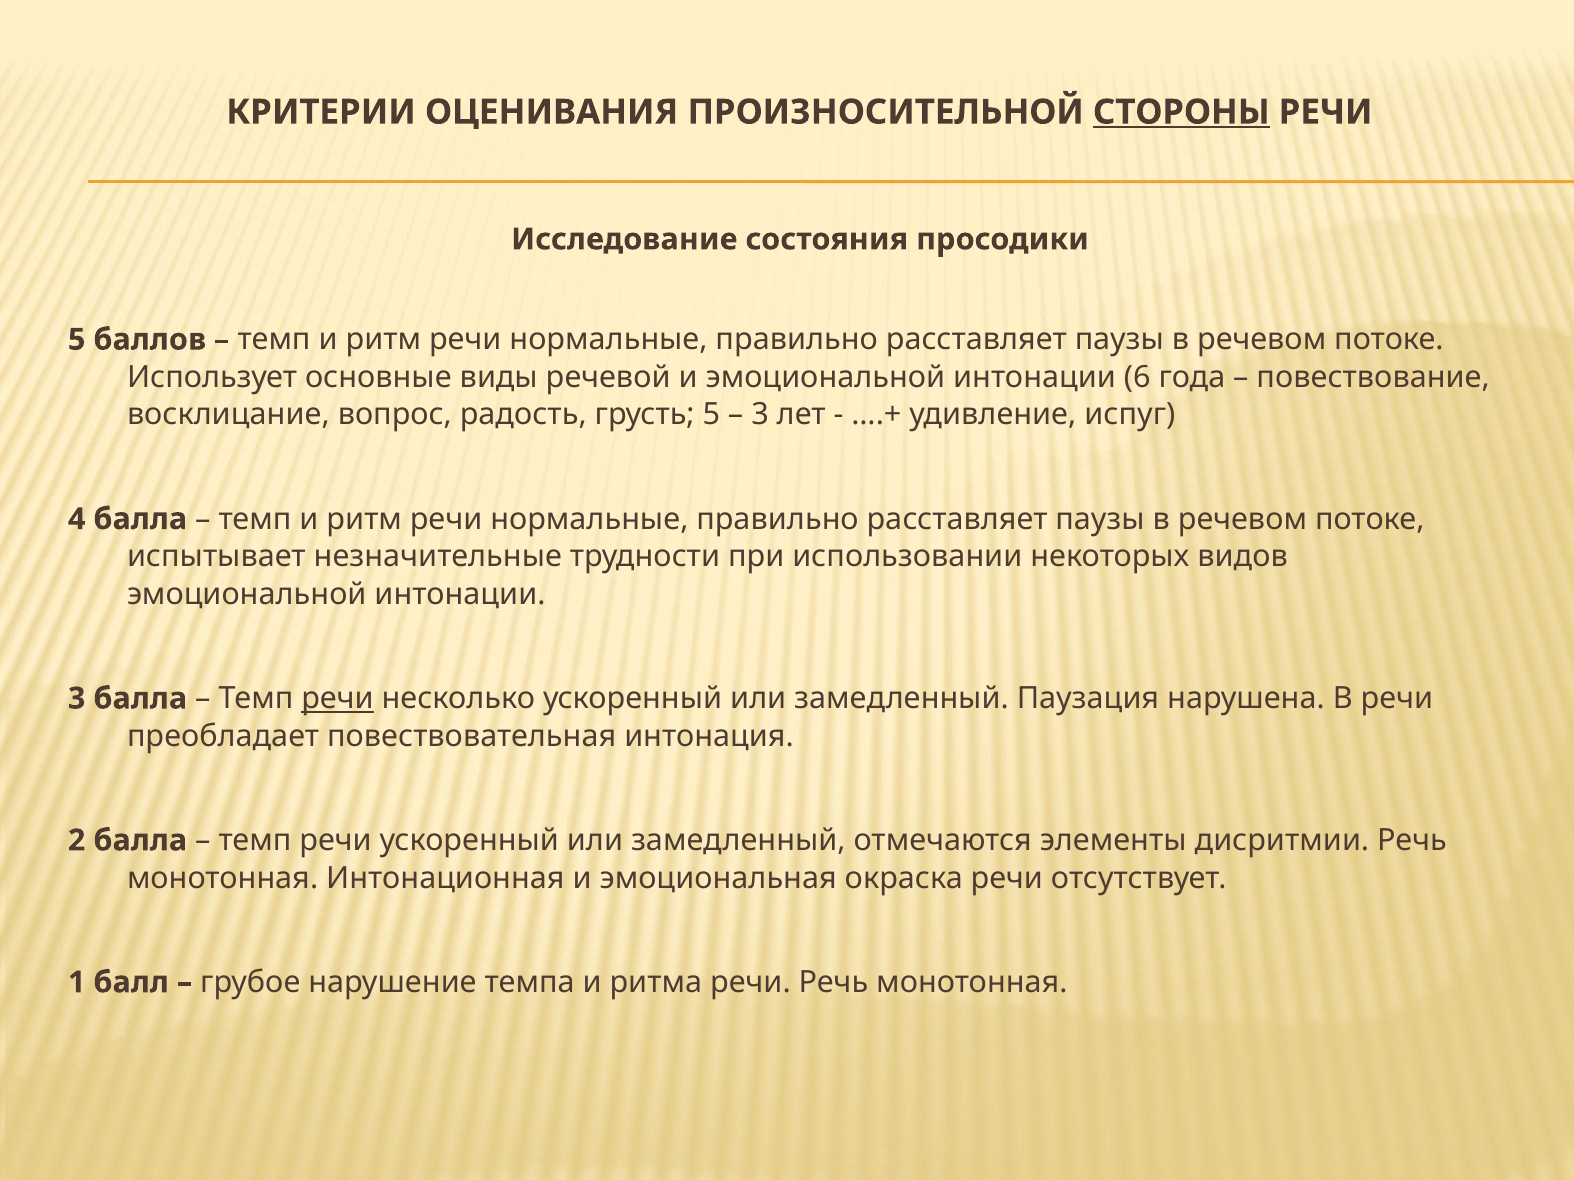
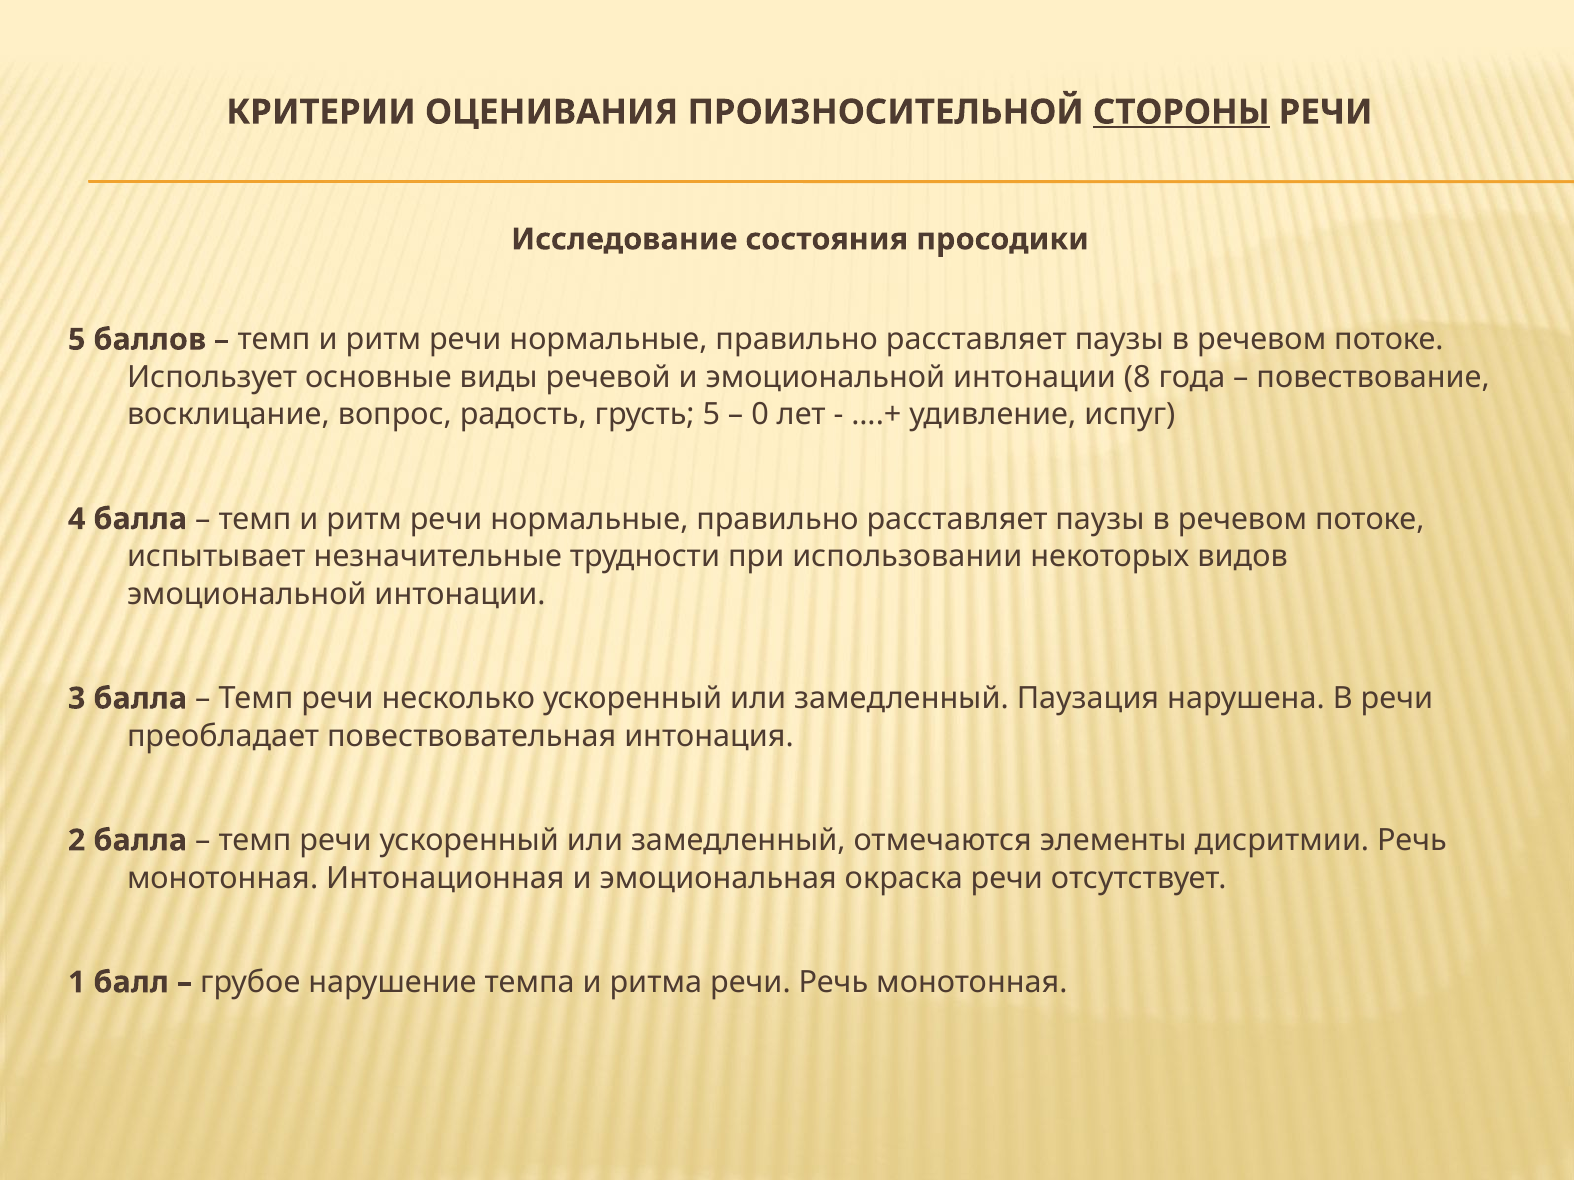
6: 6 -> 8 (1137, 377)
3: 3 -> 0 (760, 415)
речи underline: present -> none (337, 699)
